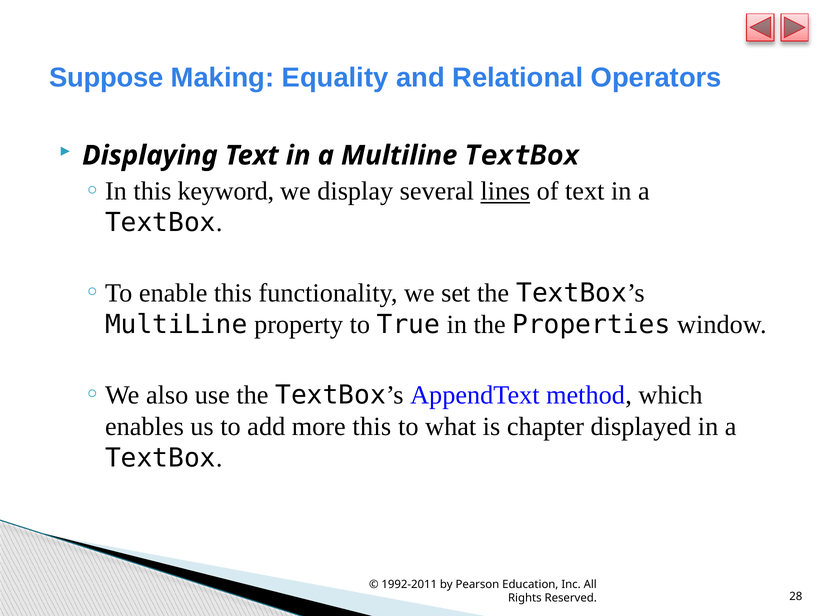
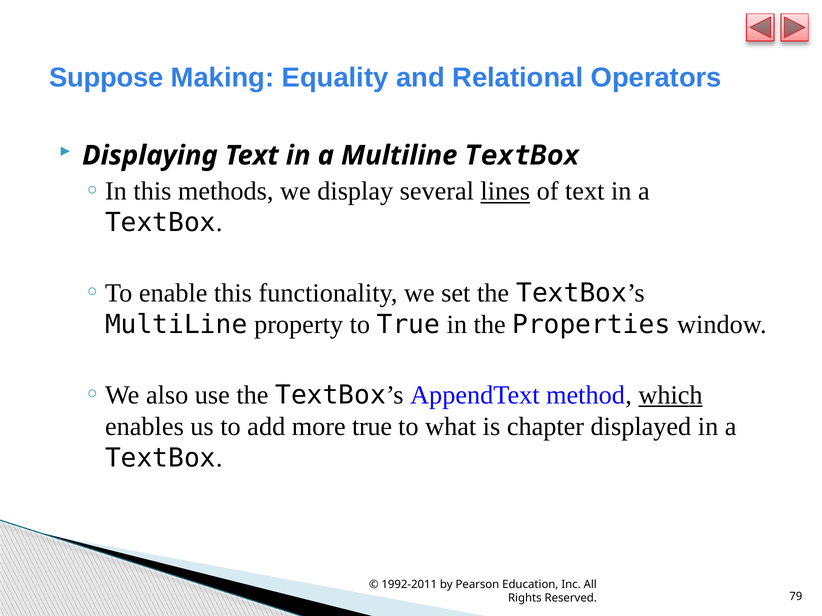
keyword: keyword -> methods (226, 191)
which underline: none -> present (670, 395)
more this: this -> true (372, 427)
28: 28 -> 79 (796, 597)
